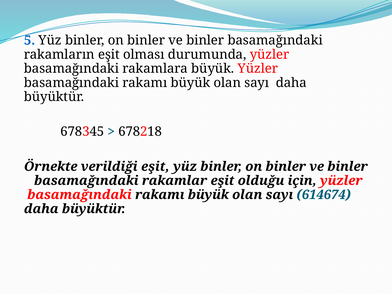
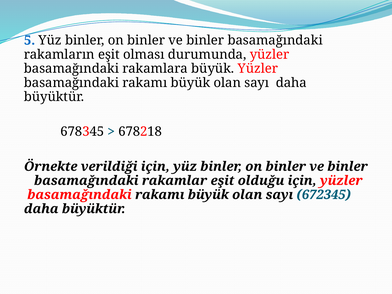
verildiği eşit: eşit -> için (155, 166)
614674: 614674 -> 672345 (324, 195)
